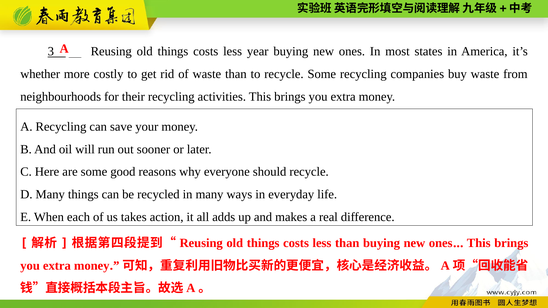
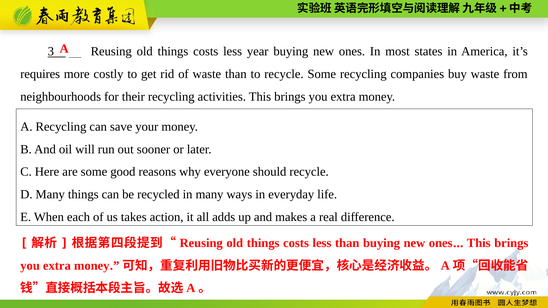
whether: whether -> requires (40, 74)
